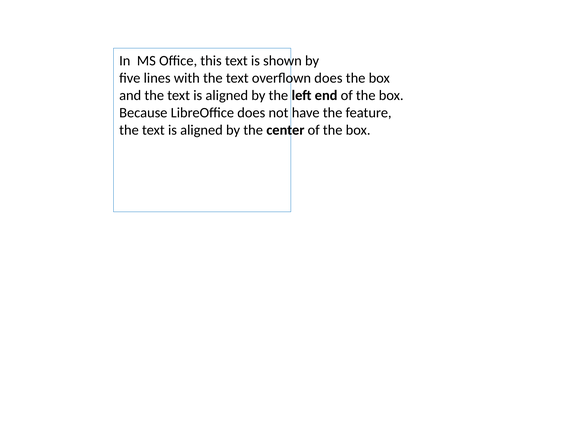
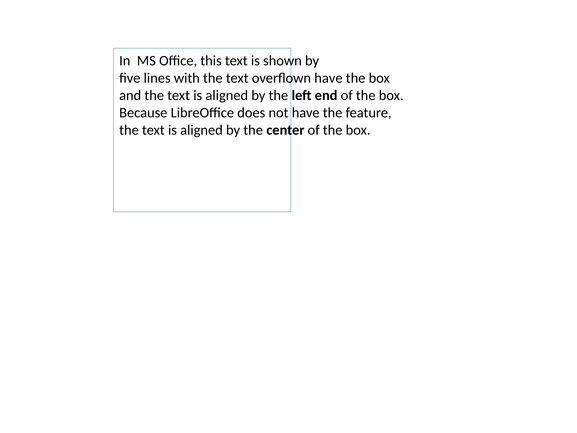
overflown does: does -> have (328, 78)
